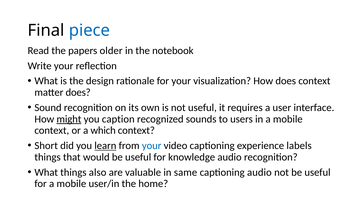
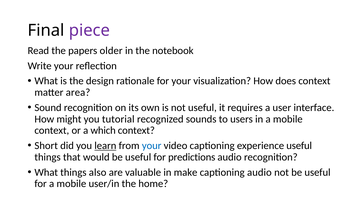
piece colour: blue -> purple (89, 30)
matter does: does -> area (78, 92)
might underline: present -> none (69, 119)
caption: caption -> tutorial (118, 119)
experience labels: labels -> useful (299, 146)
knowledge: knowledge -> predictions (192, 157)
same: same -> make (186, 172)
